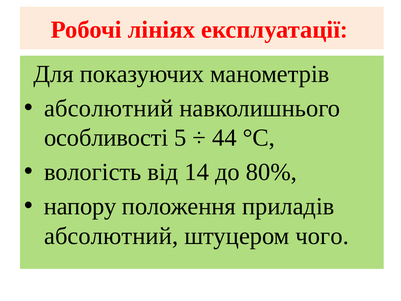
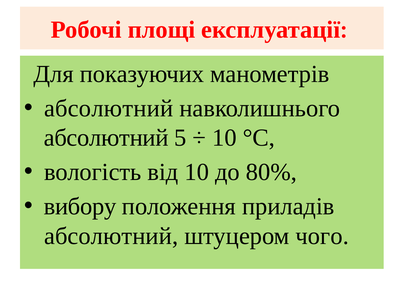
лініях: лініях -> площі (161, 30)
особливості: особливості -> абсолютний (106, 138)
44: 44 -> 10 (224, 138)
від 14: 14 -> 10 (197, 172)
напору: напору -> вибору (80, 206)
